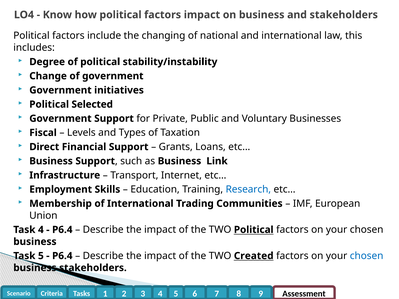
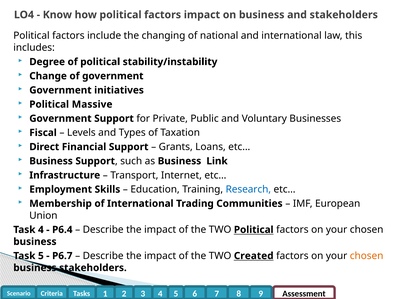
Selected: Selected -> Massive (92, 104)
P6.4: P6.4 -> P6.7 (62, 256)
chosen colour: blue -> orange (367, 256)
